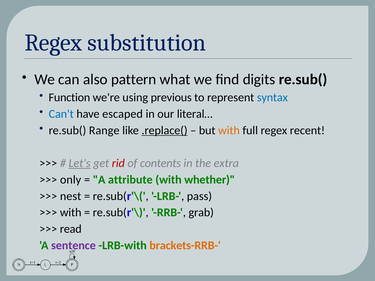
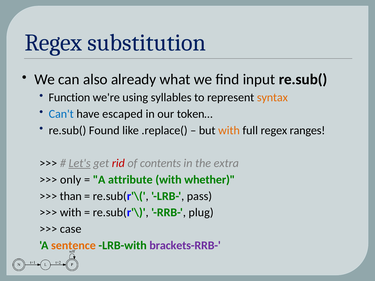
pattern: pattern -> already (134, 79)
digits: digits -> input (259, 79)
previous: previous -> syllables (171, 98)
syntax colour: blue -> orange (272, 98)
literal…: literal… -> token… (195, 114)
Range: Range -> Found (104, 130)
.replace( underline: present -> none (165, 130)
recent: recent -> ranges (307, 130)
nest: nest -> than (71, 196)
grab: grab -> plug (201, 213)
read: read -> case (71, 229)
sentence colour: purple -> orange (73, 246)
brackets-RRB- colour: orange -> purple (185, 246)
